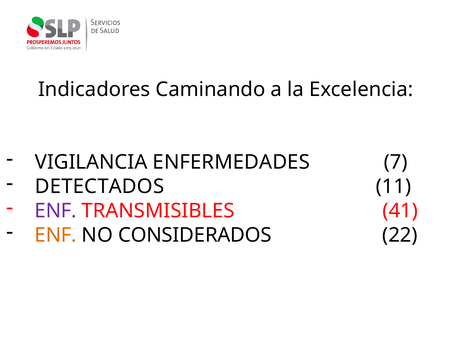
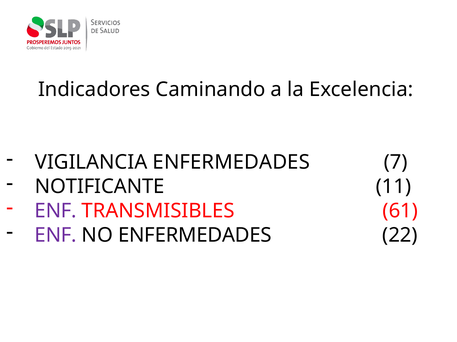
DETECTADOS: DETECTADOS -> NOTIFICANTE (100, 187)
41: 41 -> 61 (400, 211)
ENF colour: orange -> purple (56, 236)
NO CONSIDERADOS: CONSIDERADOS -> ENFERMEDADES (195, 236)
